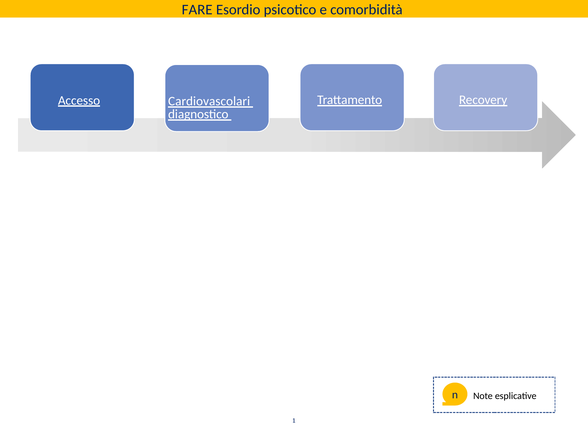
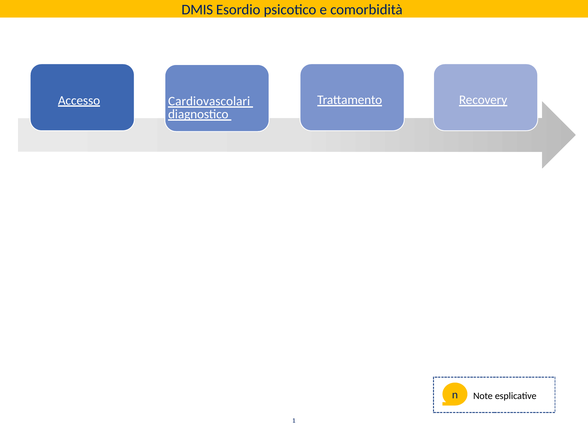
FARE: FARE -> DMIS (197, 10)
